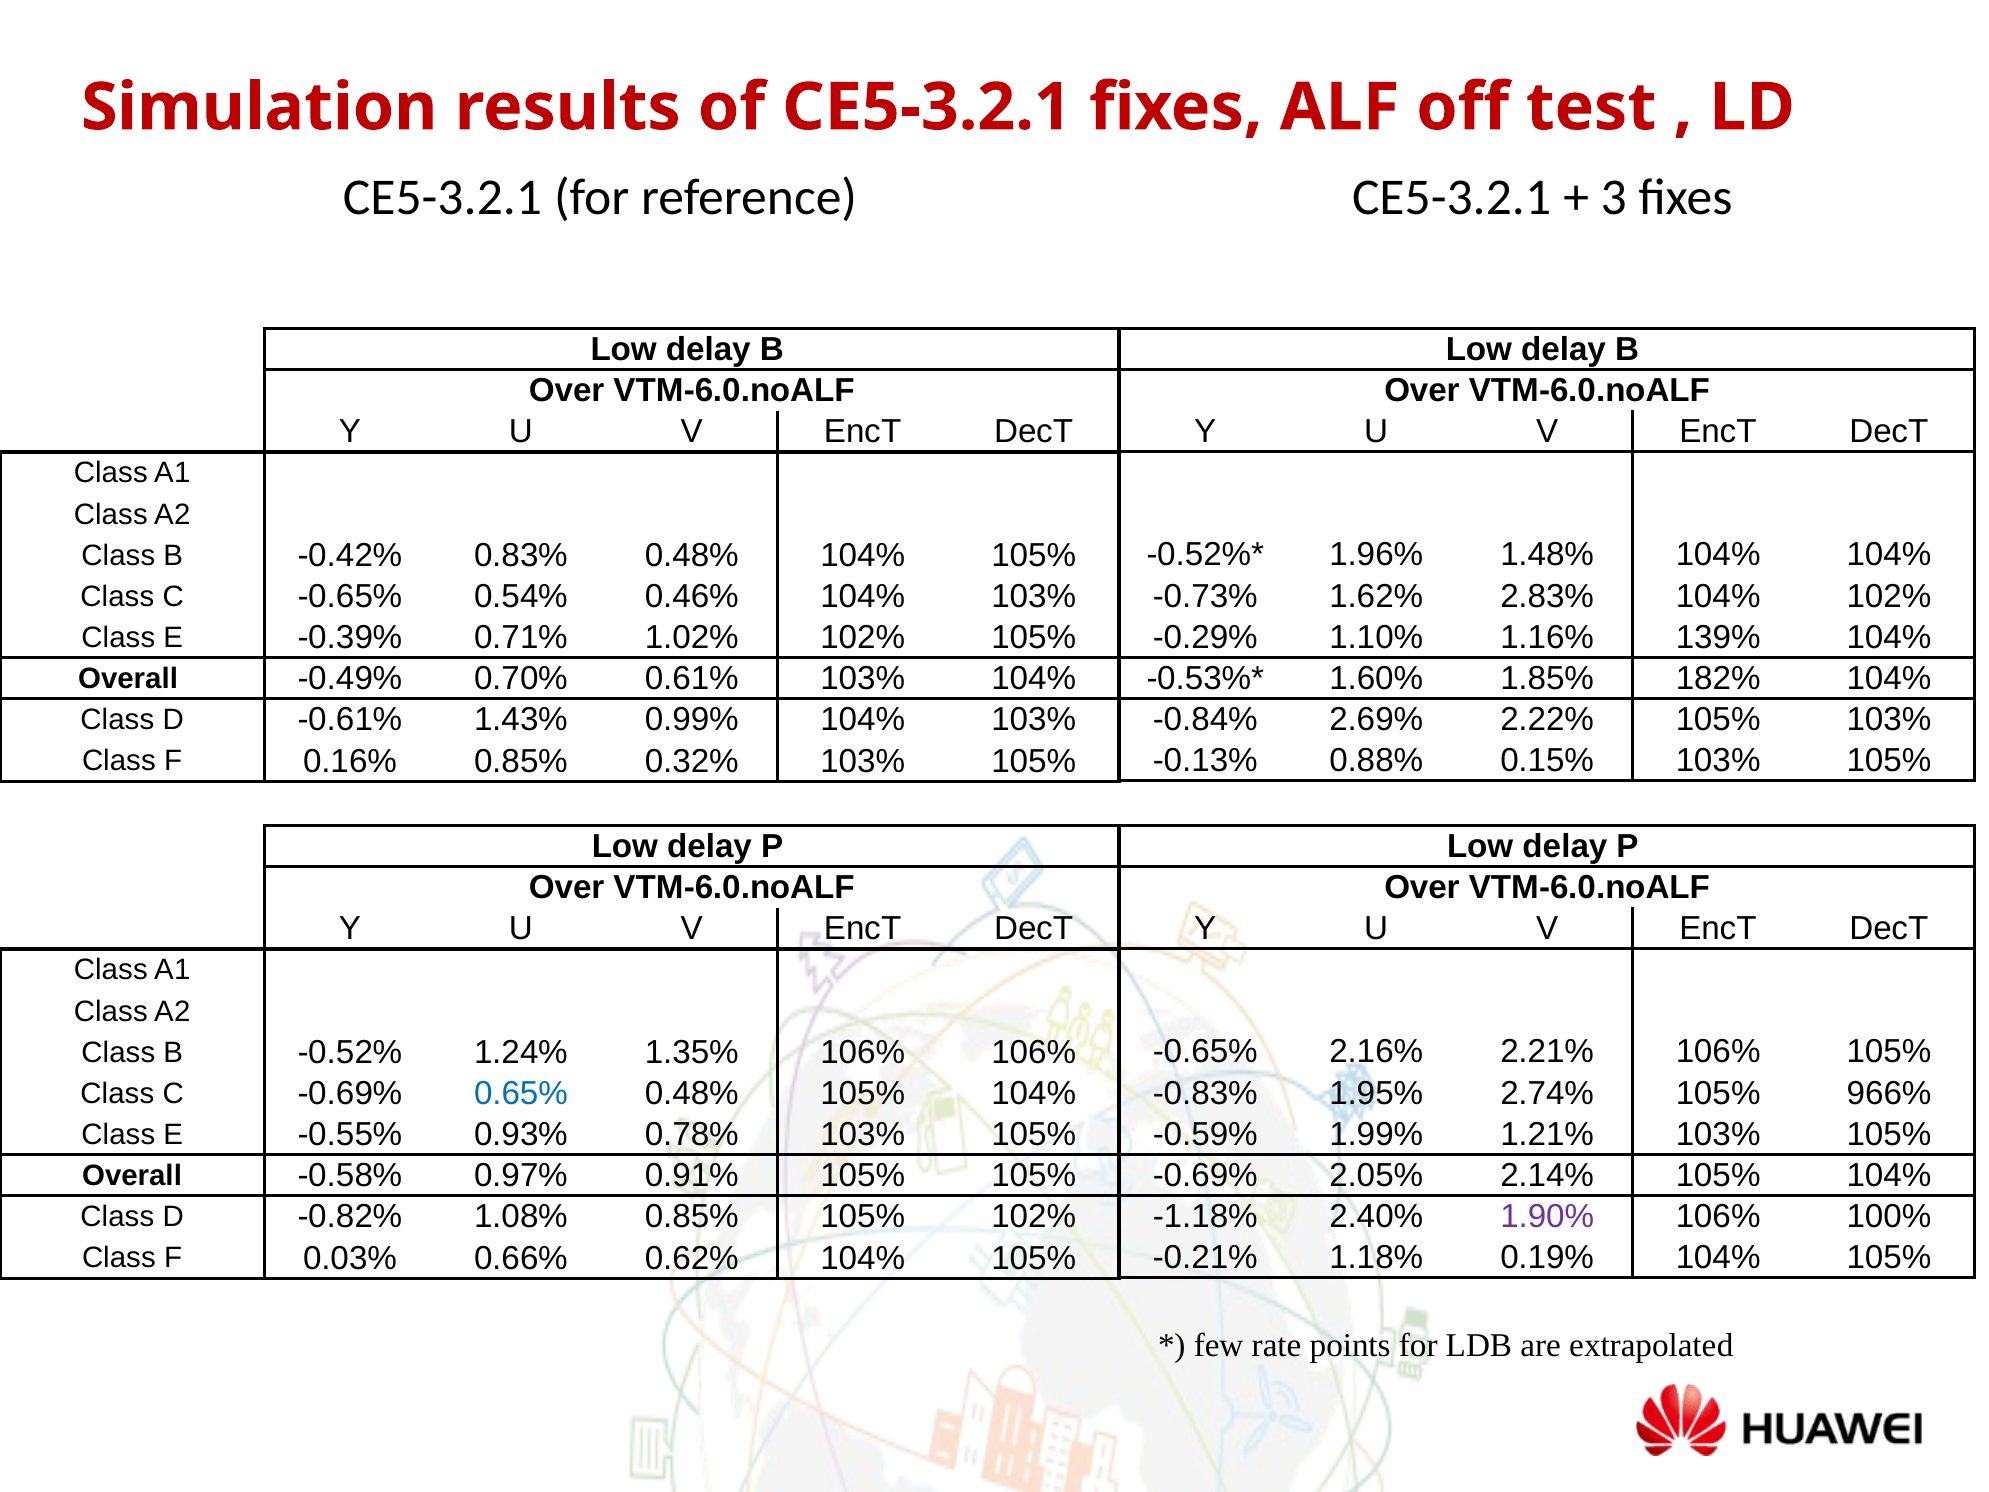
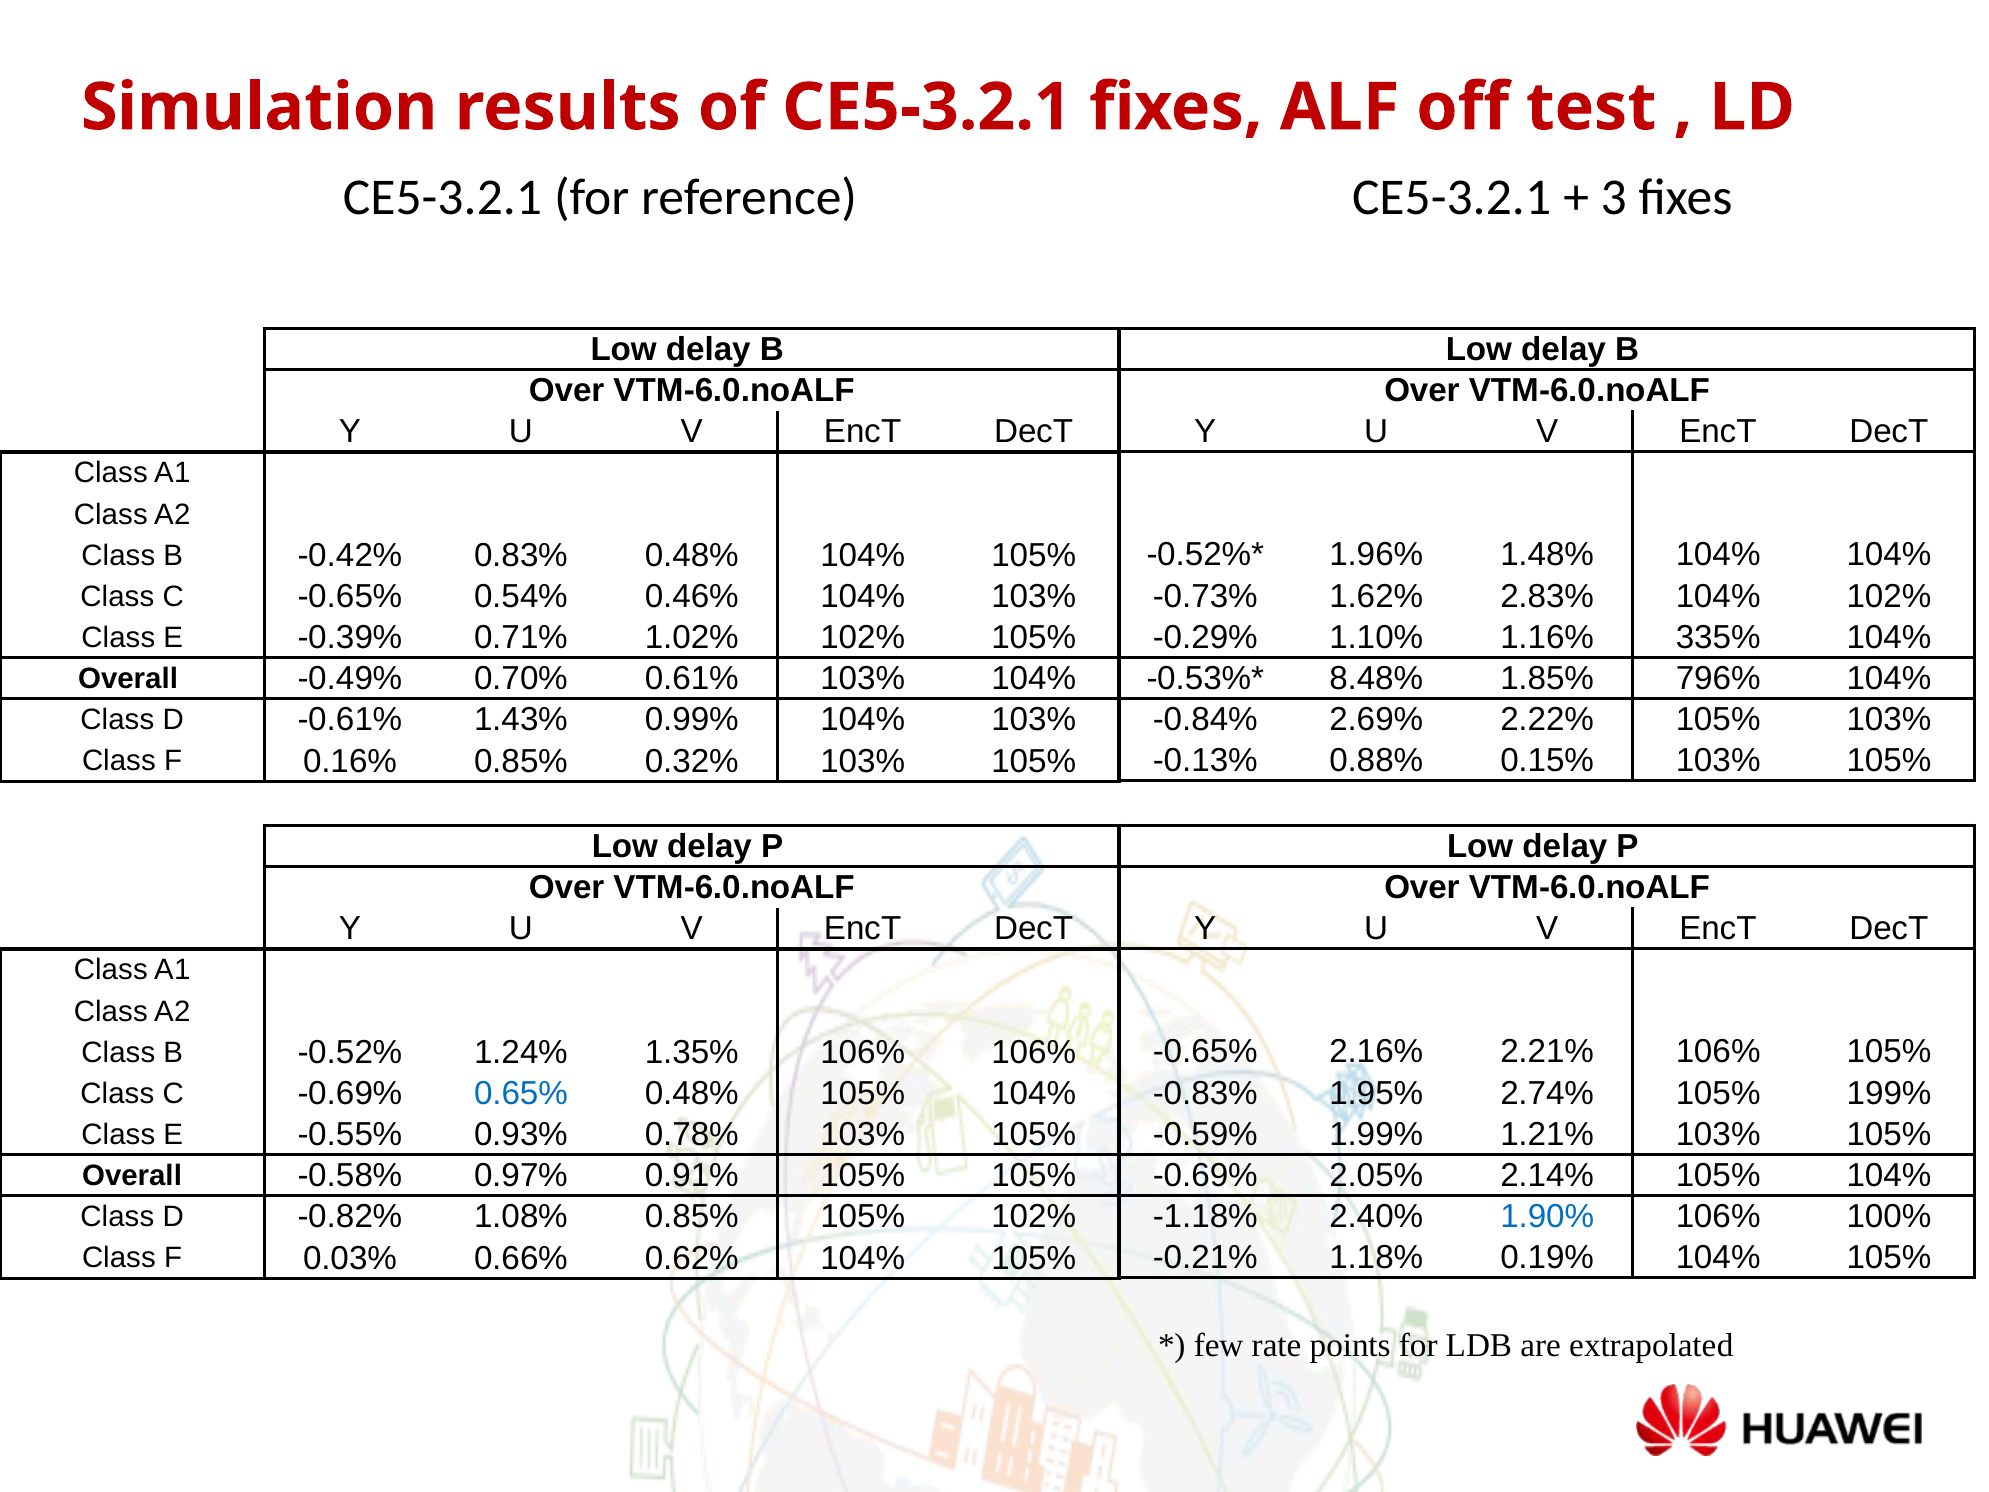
139%: 139% -> 335% (1718, 637)
1.60%: 1.60% -> 8.48% (1376, 678)
182%: 182% -> 796% (1718, 678)
966%: 966% -> 199% (1889, 1093)
1.90% colour: purple -> blue (1547, 1216)
